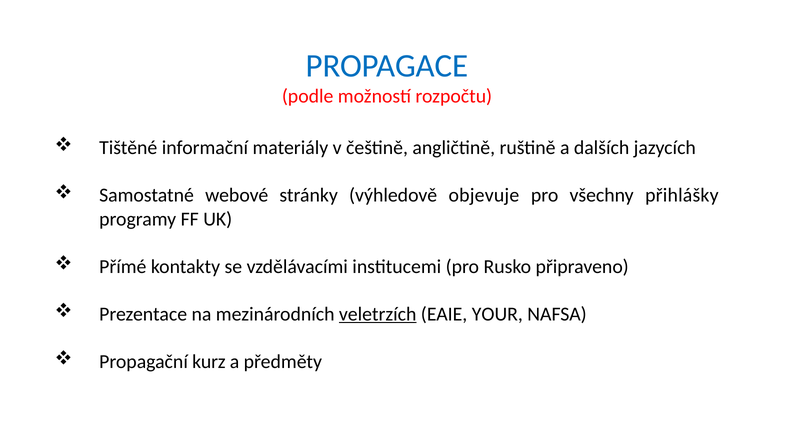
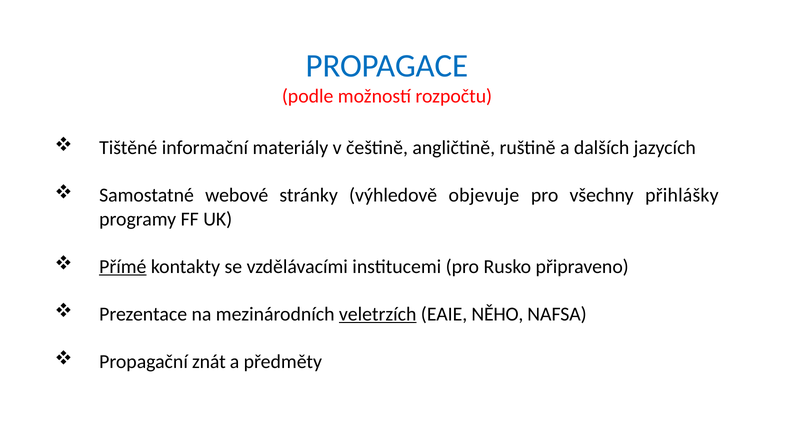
Přímé underline: none -> present (123, 267)
YOUR: YOUR -> NĚHO (497, 314)
kurz: kurz -> znát (209, 361)
